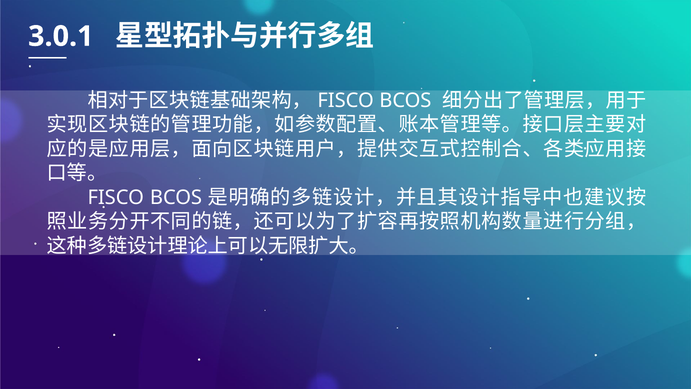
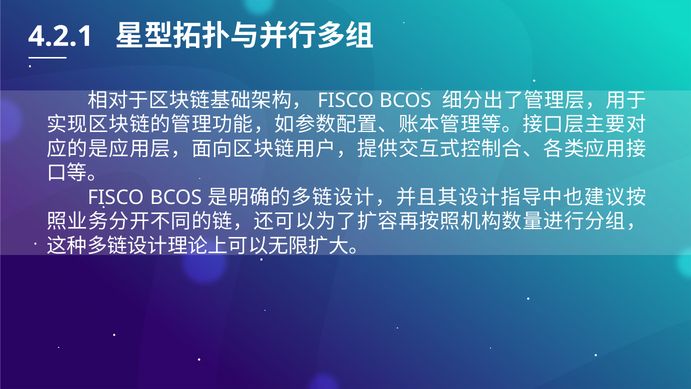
3.0.1: 3.0.1 -> 4.2.1 (61, 36)
